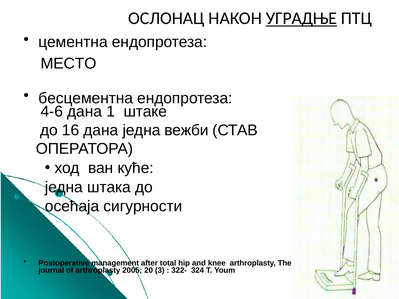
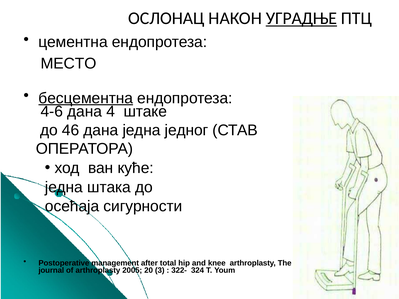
бесцементна underline: none -> present (86, 98)
1: 1 -> 4 (111, 111)
16: 16 -> 46 (71, 130)
вежби: вежби -> једног (186, 130)
